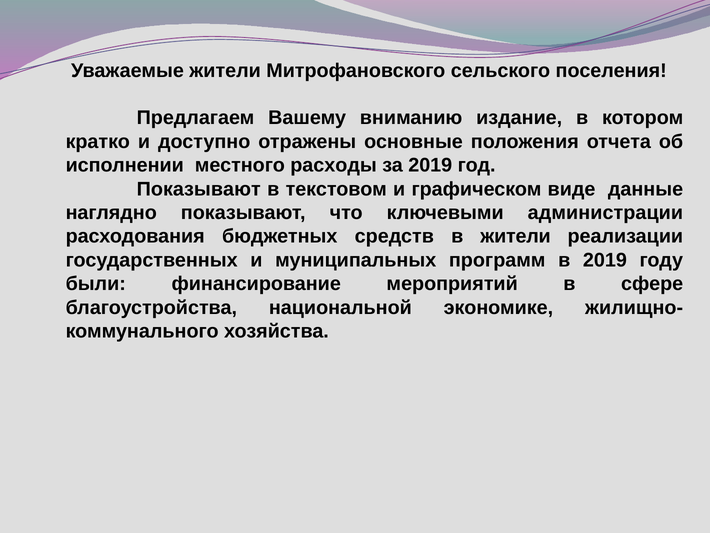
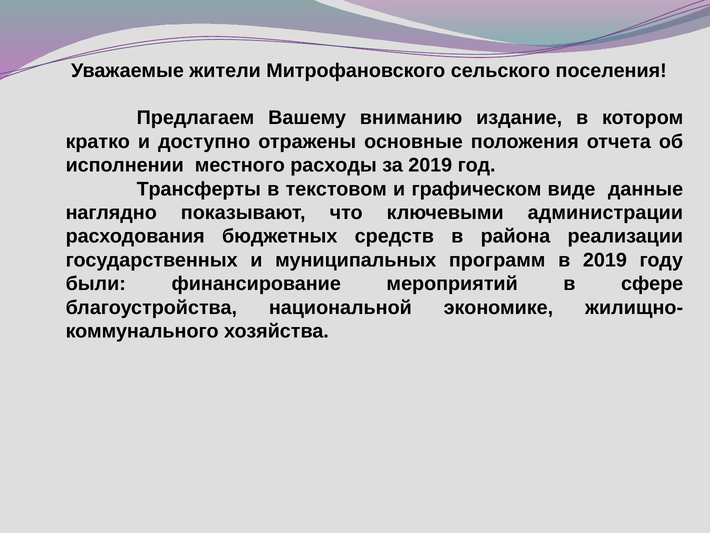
Показывают: Показывают -> Трансферты (199, 189)
в жители: жители -> района (515, 236)
